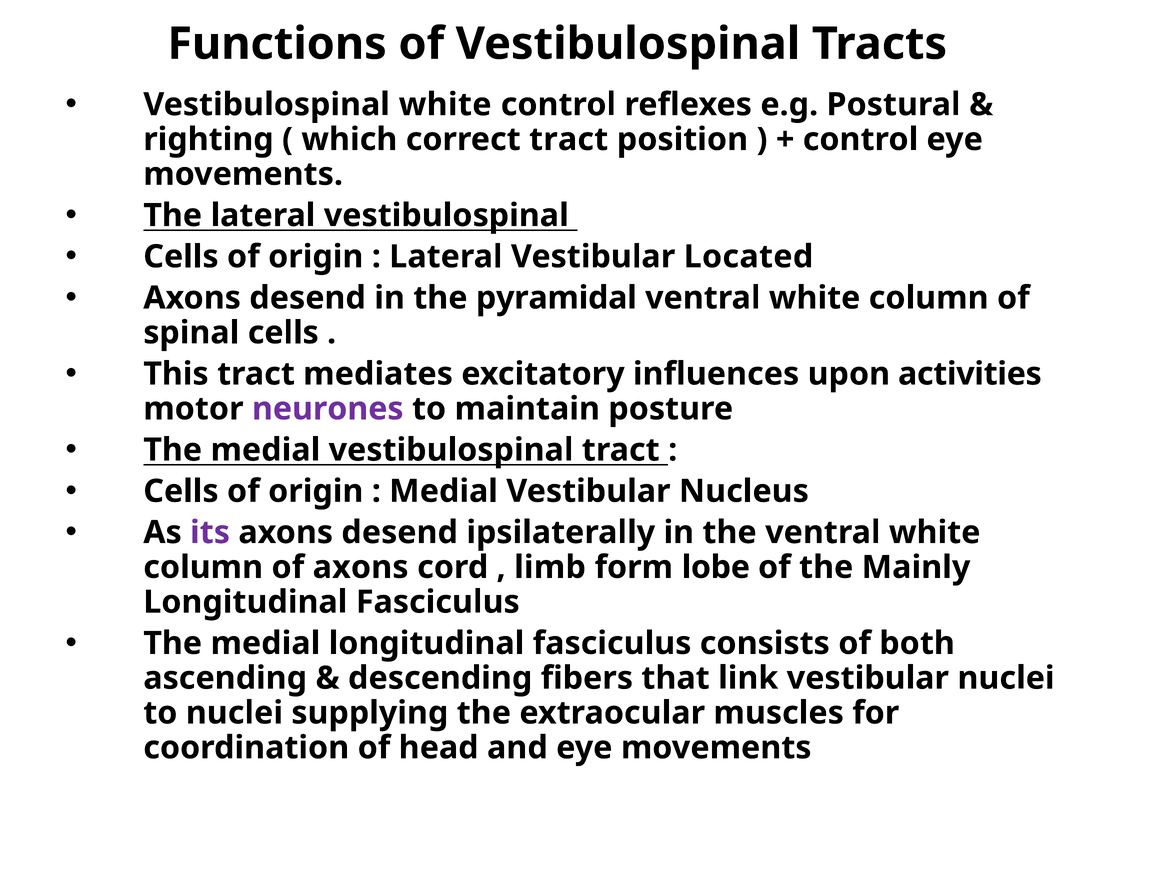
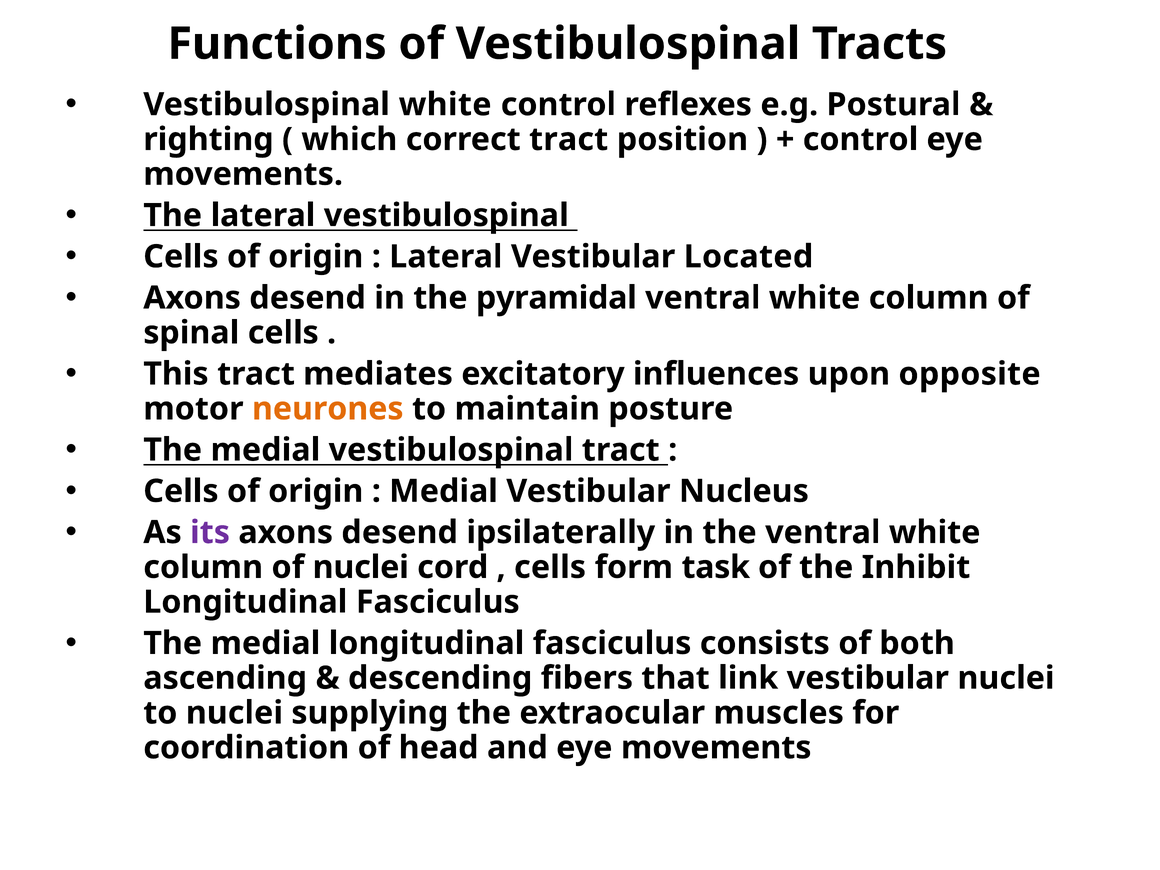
activities: activities -> opposite (970, 374)
neurones colour: purple -> orange (328, 409)
of axons: axons -> nuclei (361, 567)
limb: limb -> cells (550, 567)
lobe: lobe -> task (716, 567)
Mainly: Mainly -> Inhibit (916, 567)
